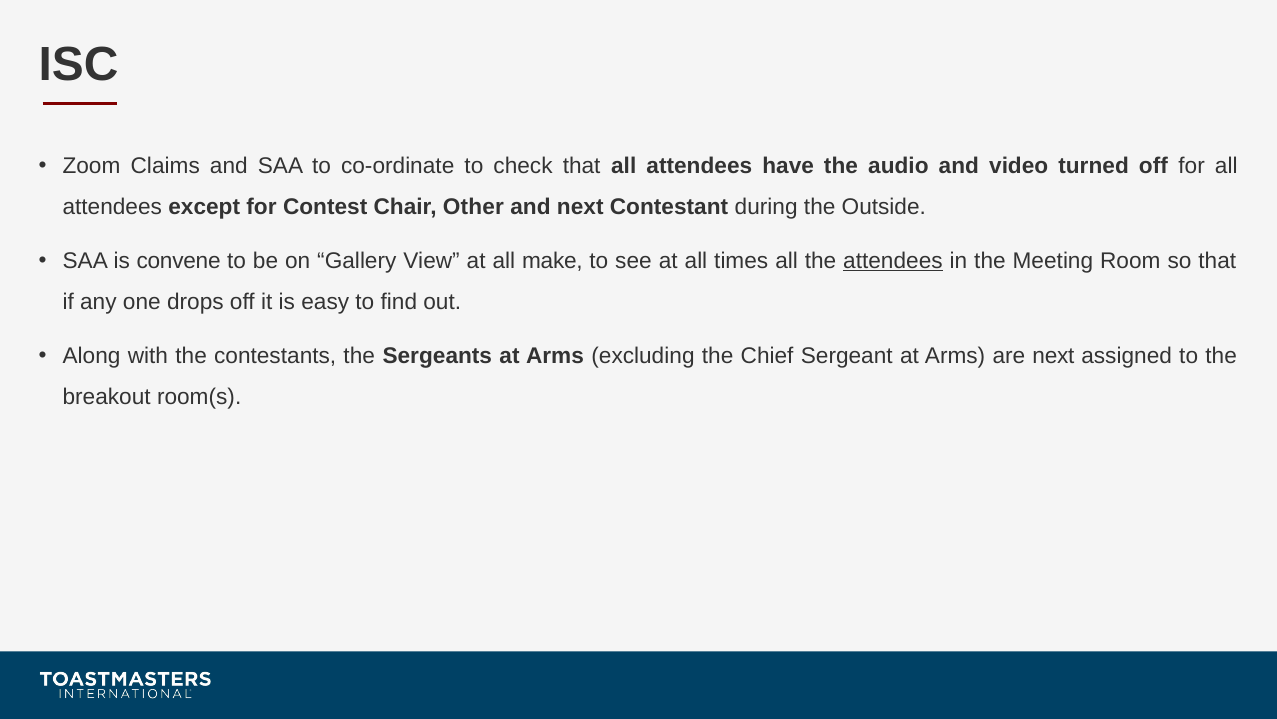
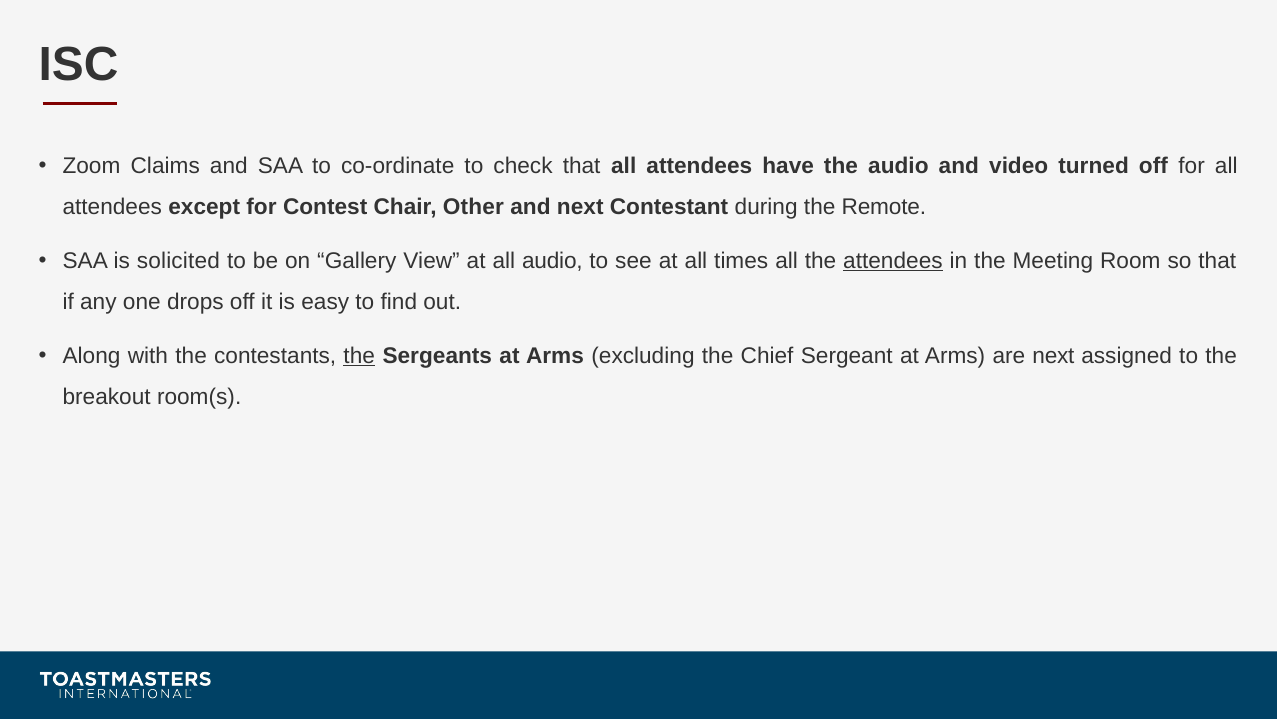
Outside: Outside -> Remote (884, 207)
convene: convene -> solicited (178, 261)
all make: make -> audio (552, 261)
the underline: none -> present (359, 355)
